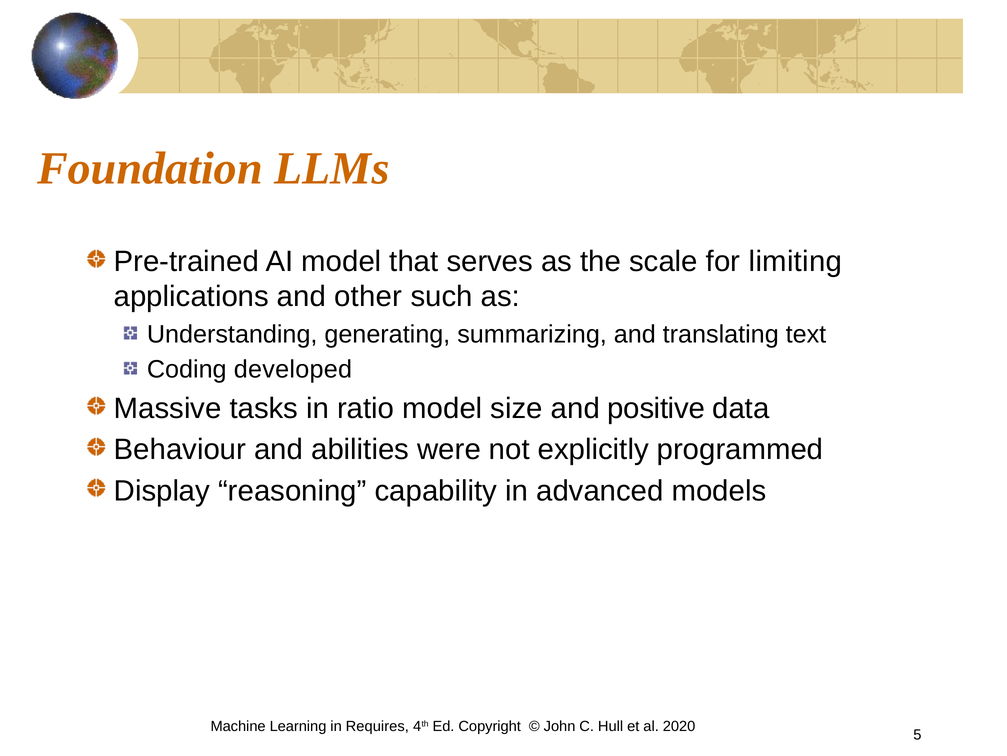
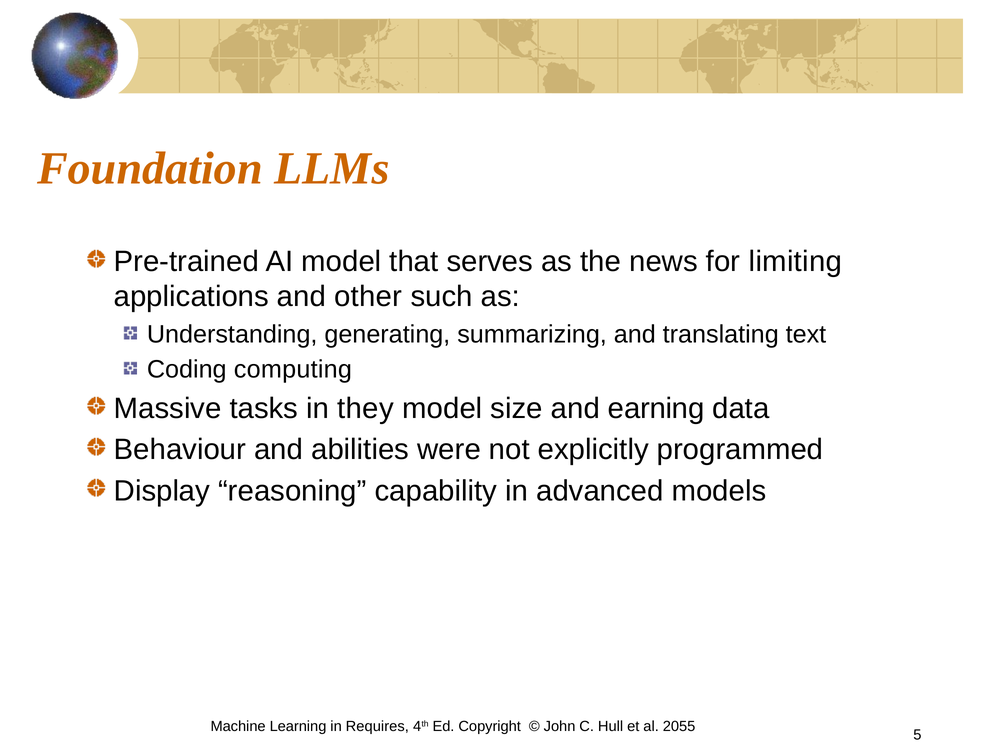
scale: scale -> news (663, 261)
developed: developed -> computing (293, 369)
ratio: ratio -> they (366, 408)
positive: positive -> earning (656, 408)
2020: 2020 -> 2055 (679, 726)
